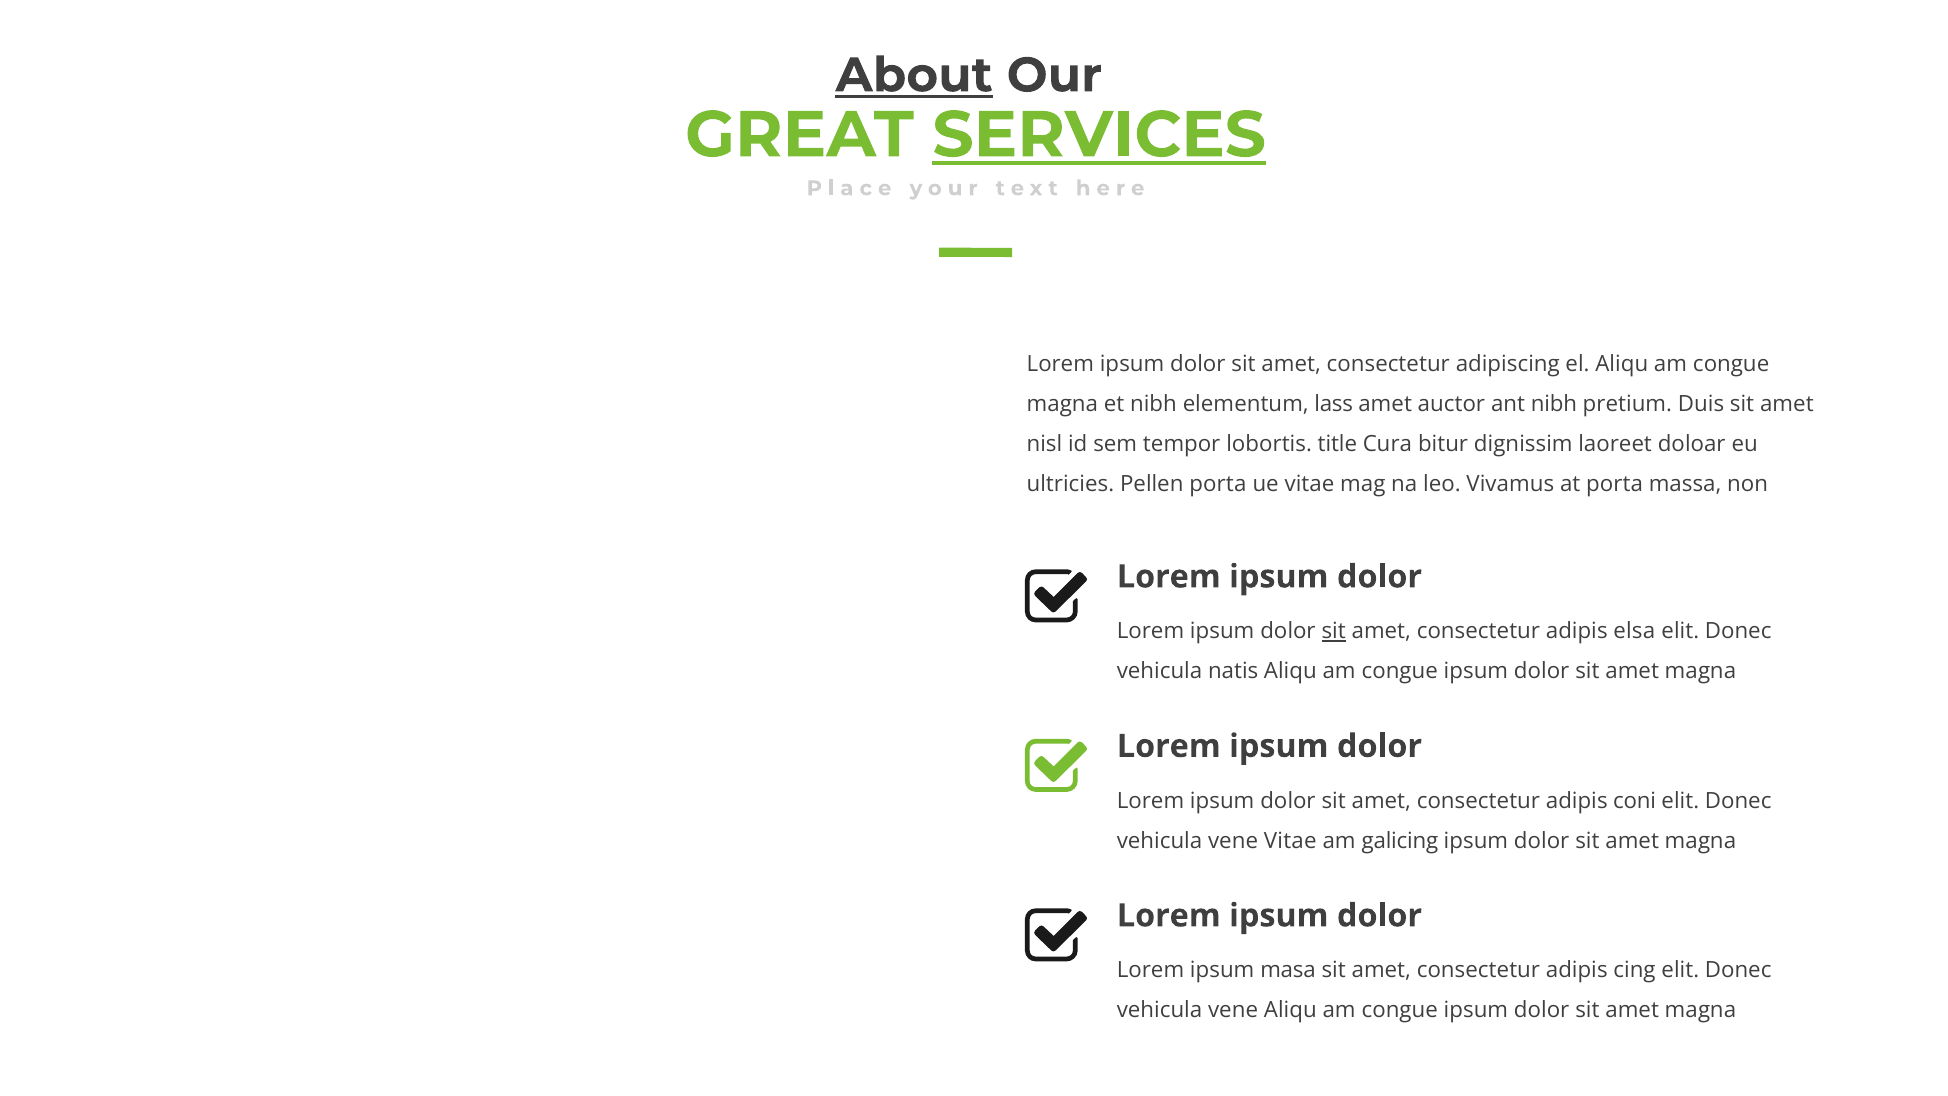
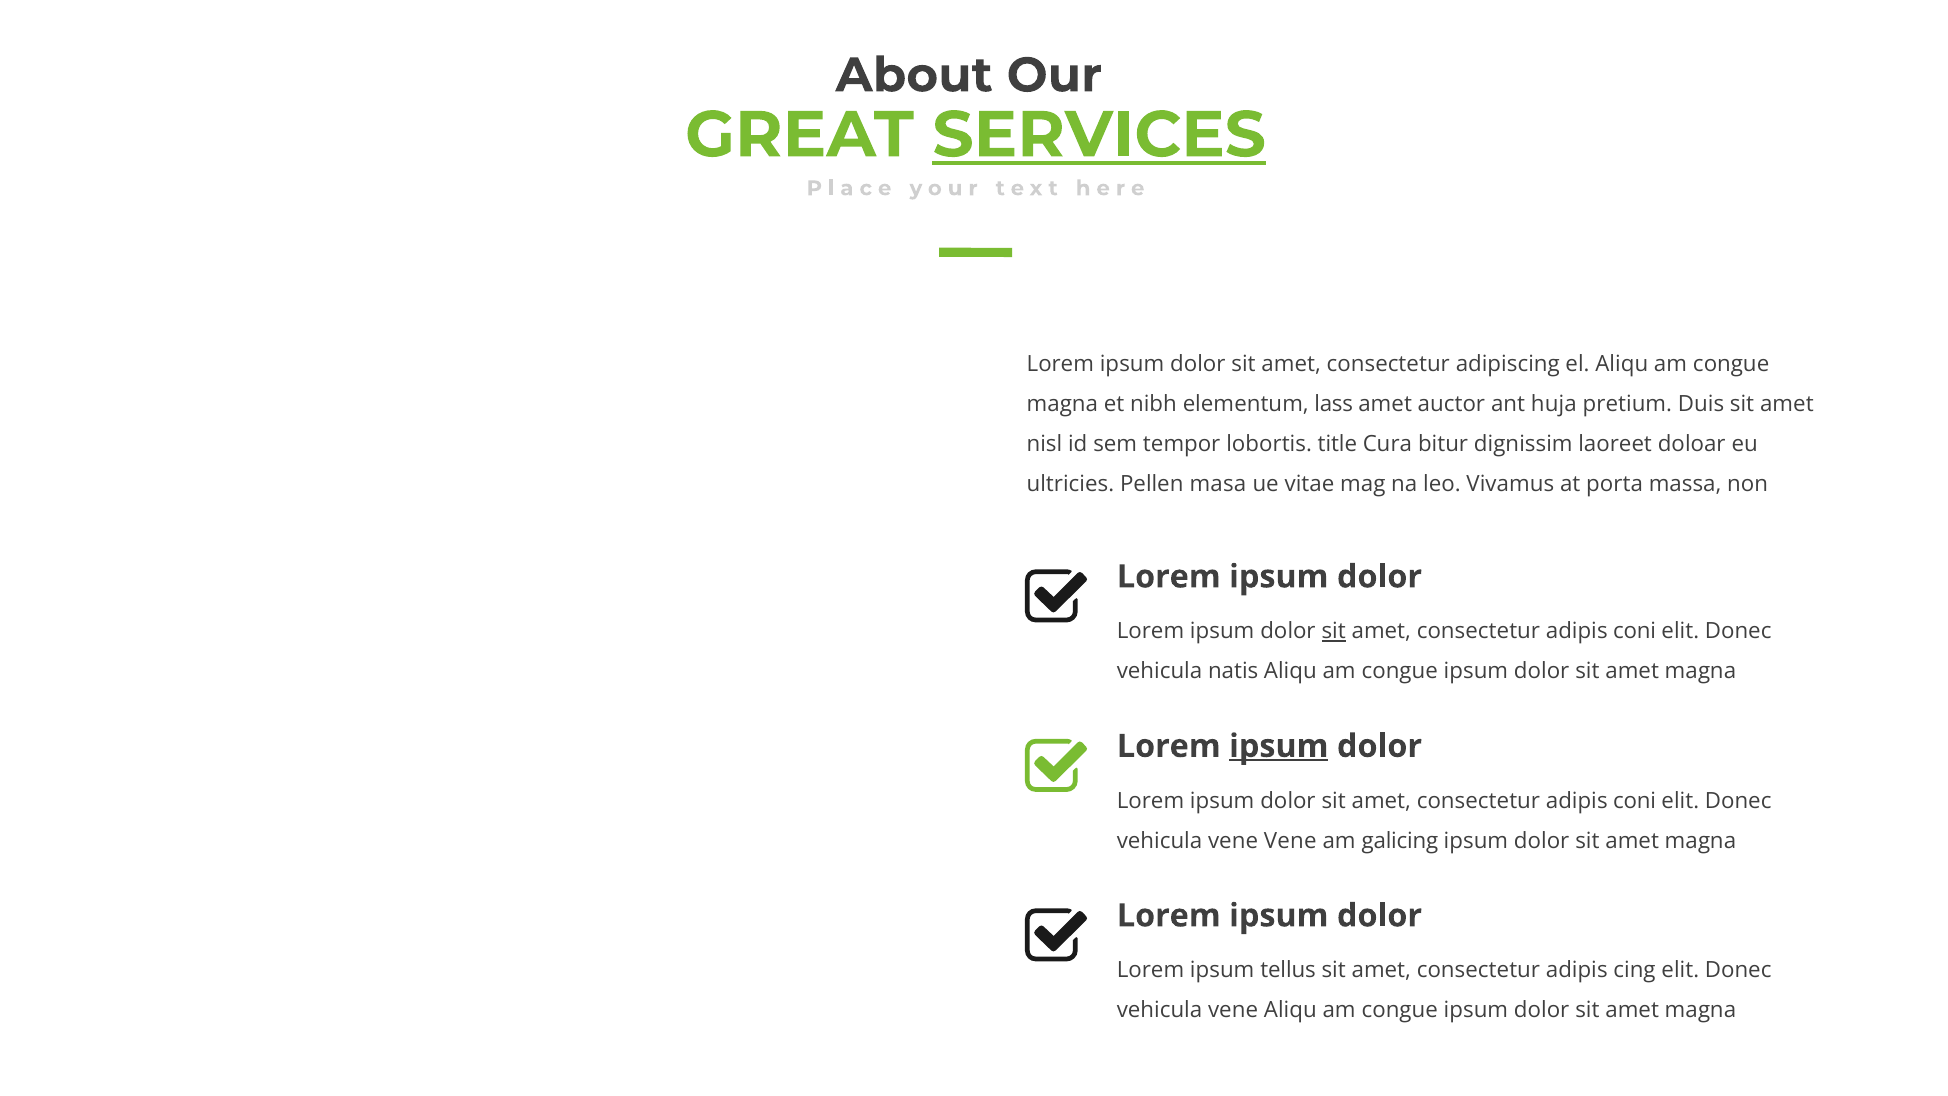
About underline: present -> none (914, 75)
ant nibh: nibh -> huja (1554, 404)
Pellen porta: porta -> masa (1218, 484)
elsa: elsa -> coni (1635, 631)
ipsum underline: none -> present (1279, 746)
vene Vitae: Vitae -> Vene (1290, 841)
masa: masa -> tellus (1288, 970)
